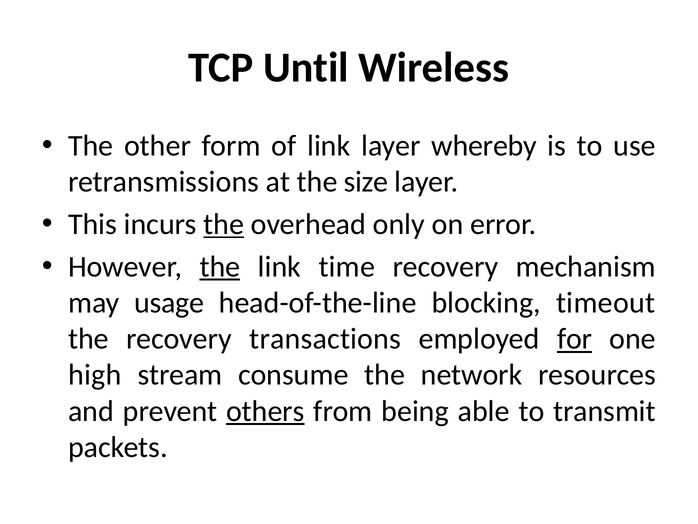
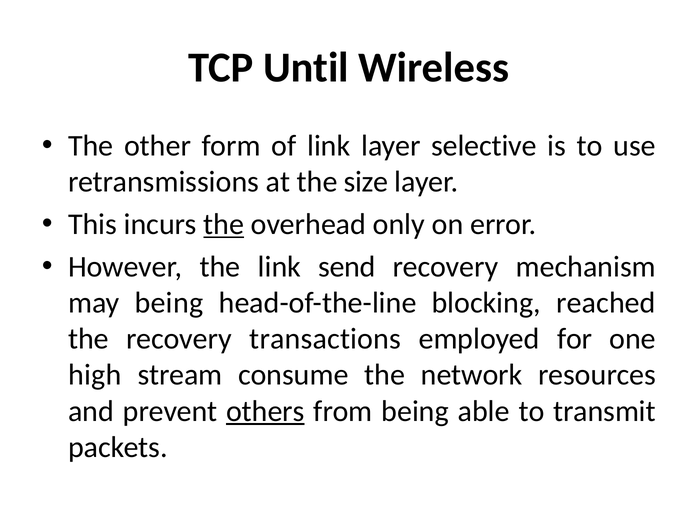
whereby: whereby -> selective (484, 146)
the underline: present -> none (220, 266)
time: time -> send (347, 266)
may usage: usage -> being (169, 303)
timeout: timeout -> reached (606, 303)
for underline: present -> none (575, 339)
